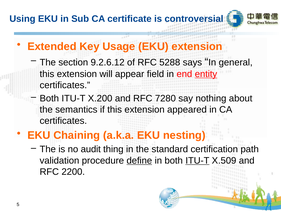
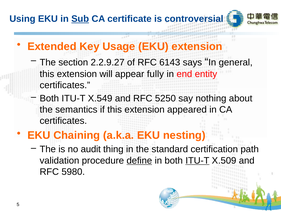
Sub underline: none -> present (80, 19)
9.2.6.12: 9.2.6.12 -> 2.2.9.27 (108, 62)
5288: 5288 -> 6143 (170, 62)
field: field -> fully (155, 74)
entity underline: present -> none (206, 74)
X.200: X.200 -> X.549 (100, 98)
7280: 7280 -> 5250 (165, 98)
2200: 2200 -> 5980 (73, 172)
